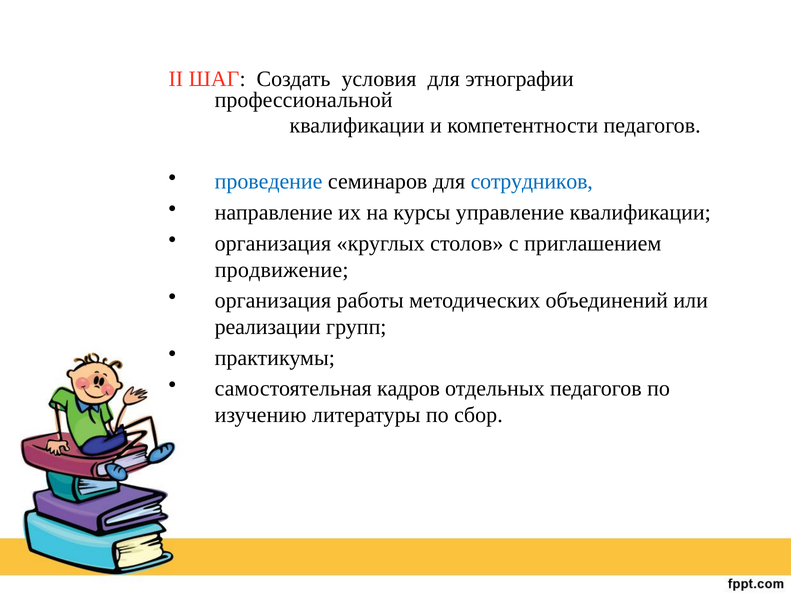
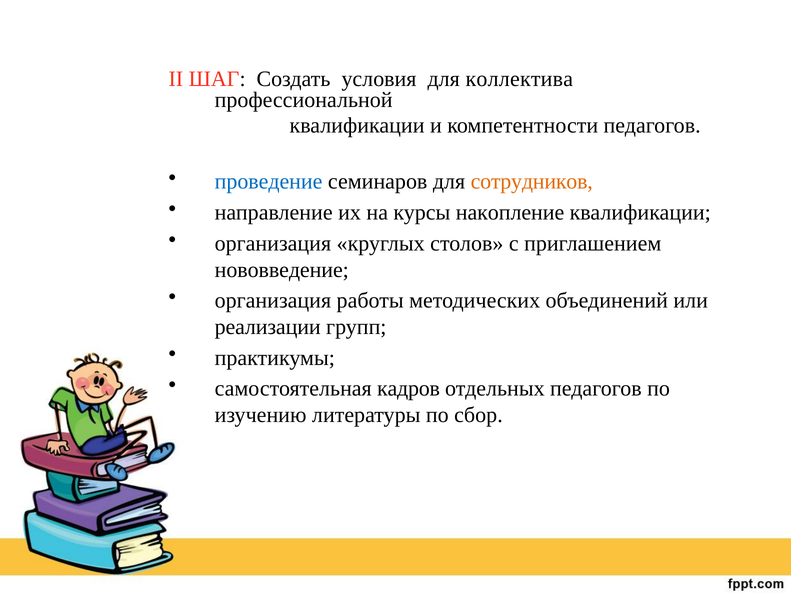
этнографии: этнографии -> коллектива (519, 79)
сотрудников colour: blue -> orange (532, 181)
управление: управление -> накопление (510, 212)
продвижение: продвижение -> нововведение (282, 269)
